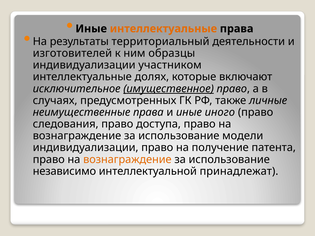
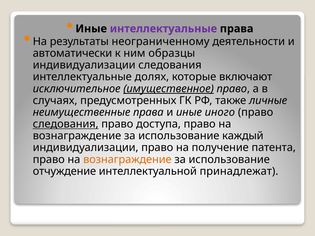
интеллектуальные colour: orange -> purple (163, 29)
территориальный: территориальный -> неограниченному (161, 42)
изготовителей: изготовителей -> автоматически (72, 53)
индивидуализации участником: участником -> следования (170, 65)
следования underline: none -> present (66, 124)
модели: модели -> каждый (243, 136)
независимо: независимо -> отчуждение (64, 171)
